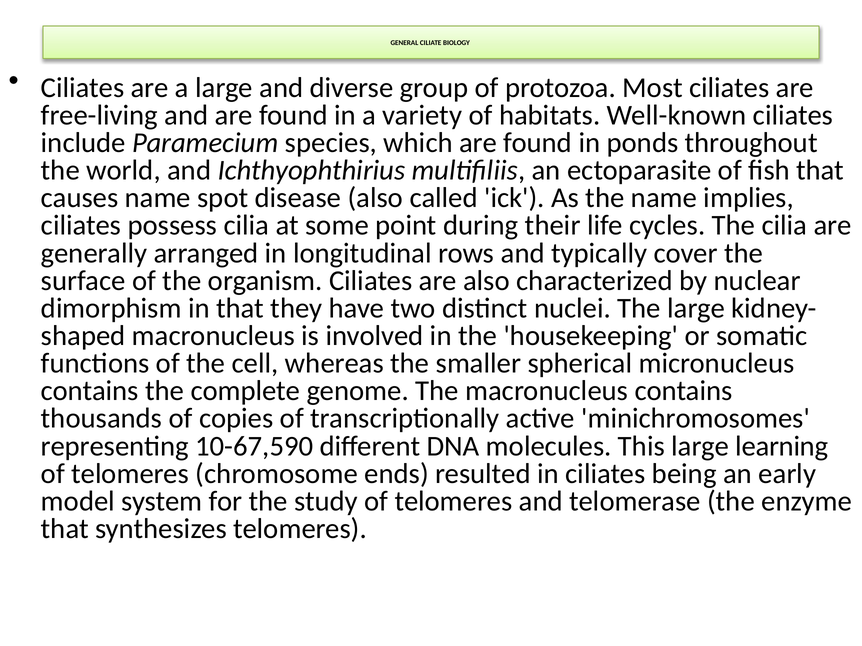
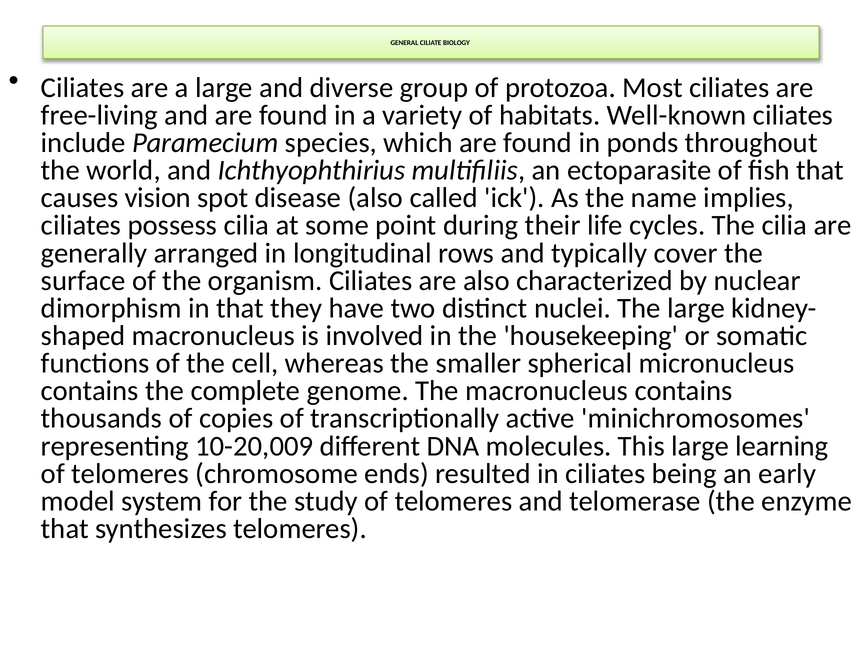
causes name: name -> vision (158, 198)
10-67,590: 10-67,590 -> 10-20,009 (254, 446)
